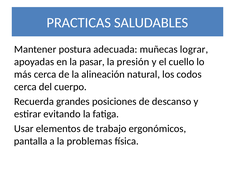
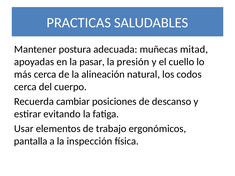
lograr: lograr -> mitad (194, 49)
grandes: grandes -> cambiar (73, 102)
problemas: problemas -> inspección (89, 141)
